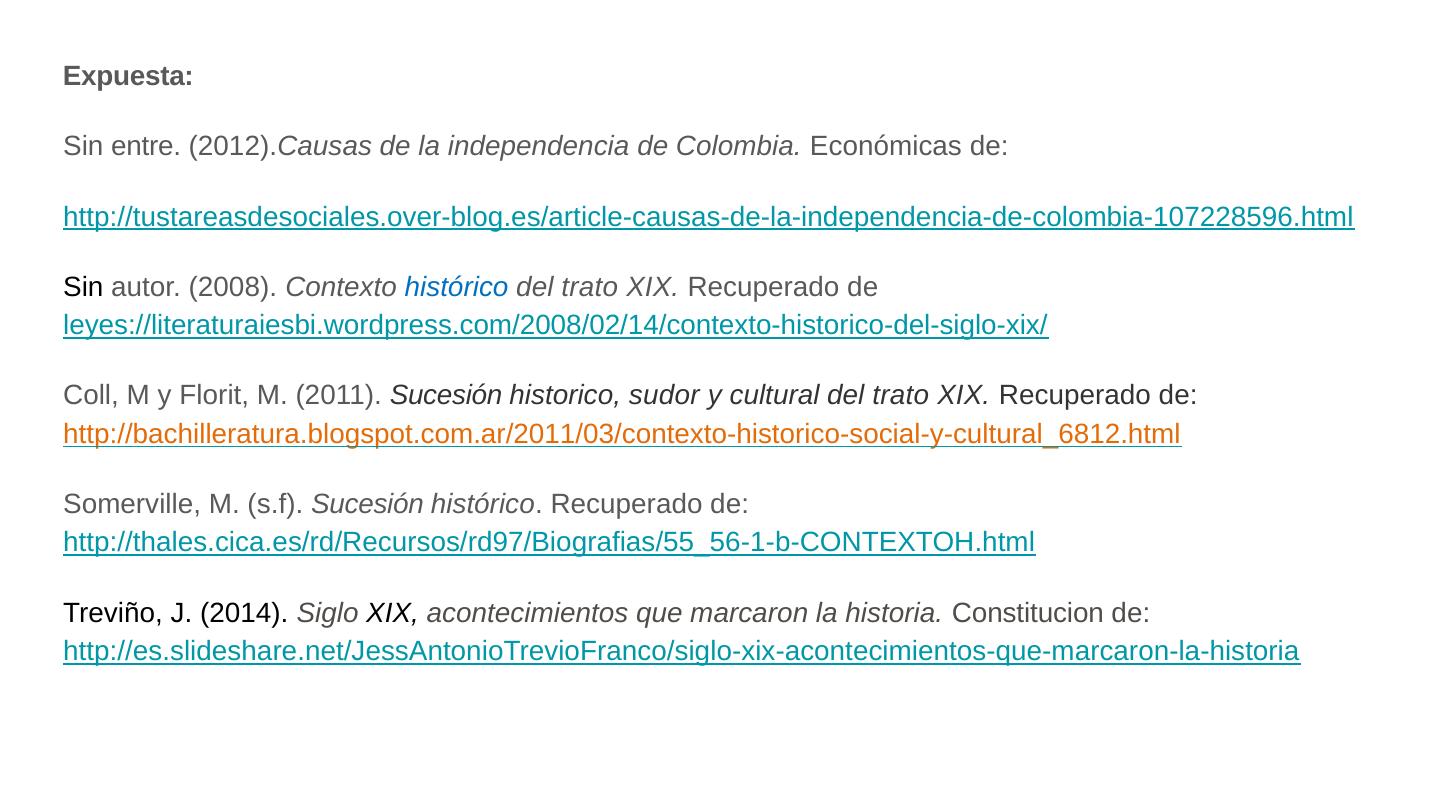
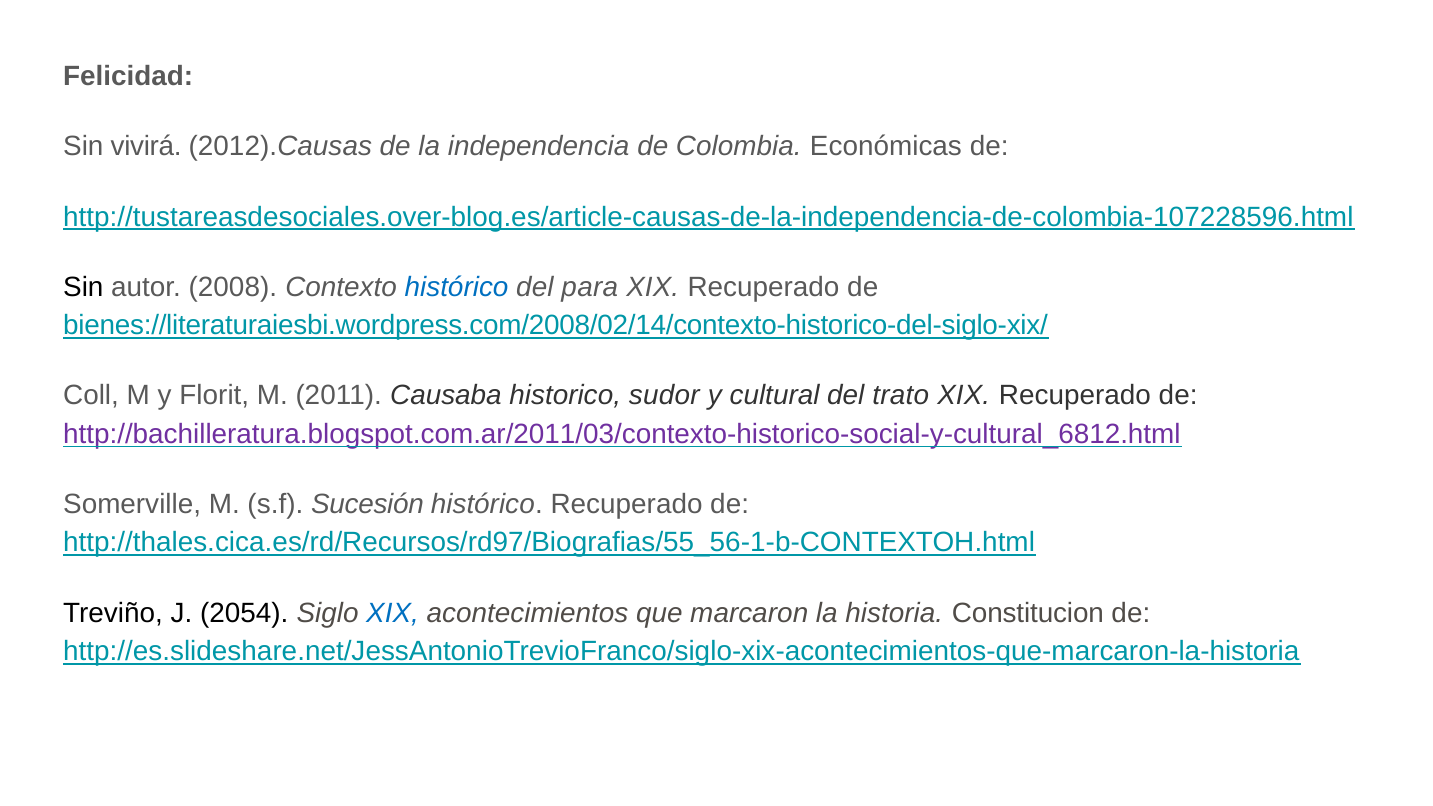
Expuesta: Expuesta -> Felicidad (128, 76)
entre: entre -> vivirá (146, 147)
trato: trato -> para (590, 287)
leyes://literaturaiesbi.wordpress.com/2008/02/14/contexto-historico-del-siglo-xix/: leyes://literaturaiesbi.wordpress.com/2008/02/14/contexto-historico-del-siglo-xix/ -> bienes://literaturaiesbi.wordpress.com/2008/02/14/contexto-historico-del-siglo-xix/ (555, 326)
2011 Sucesión: Sucesión -> Causaba (446, 396)
http://bachilleratura.blogspot.com.ar/2011/03/contexto-historico-social-y-cultural_6812.html colour: orange -> purple (622, 434)
2014: 2014 -> 2054 (244, 613)
XIX colour: black -> blue (393, 613)
